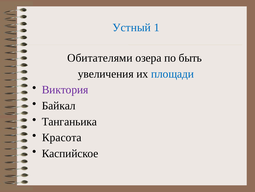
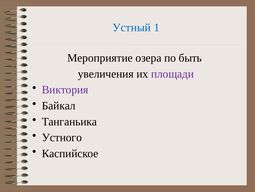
Обитателями: Обитателями -> Мероприятие (100, 58)
площади colour: blue -> purple (173, 74)
Красота: Красота -> Устного (62, 137)
